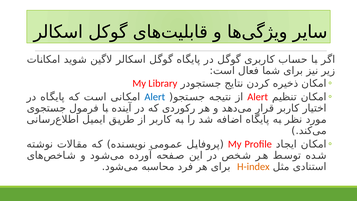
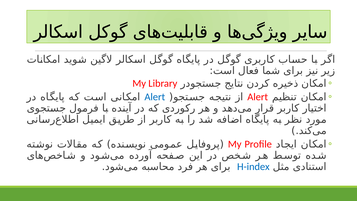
H-index colour: orange -> blue (253, 166)
